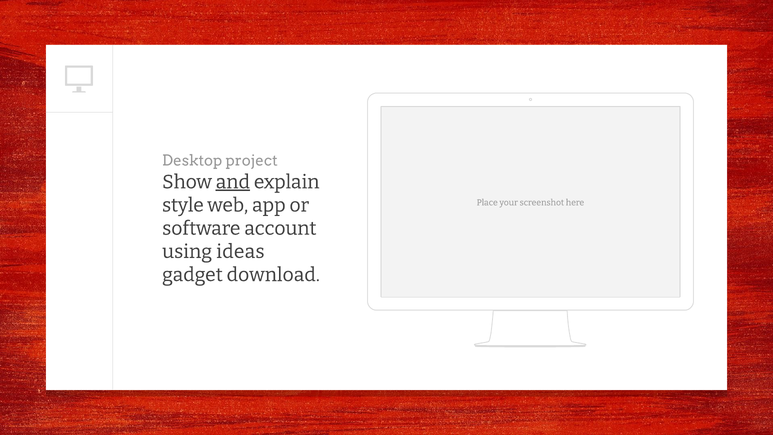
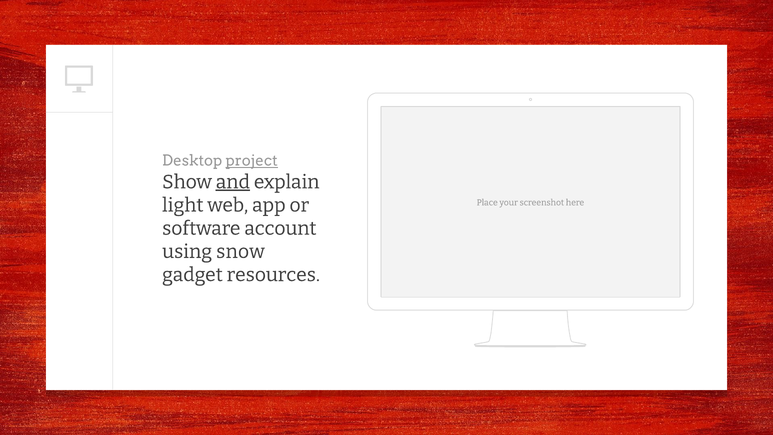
project underline: none -> present (252, 161)
style: style -> light (183, 205)
ideas: ideas -> snow (240, 251)
download: download -> resources (273, 275)
